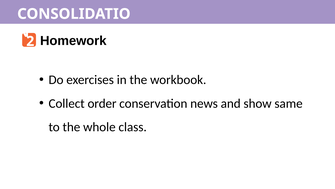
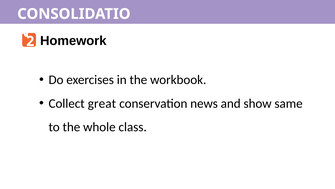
order: order -> great (102, 103)
